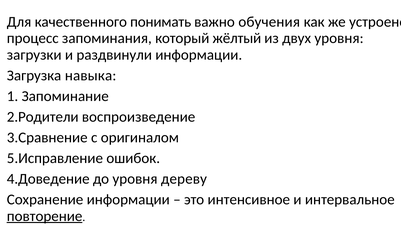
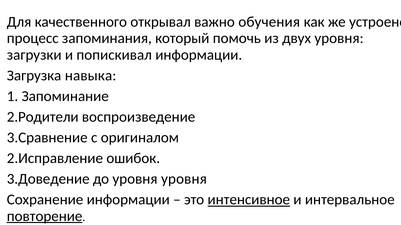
понимать: понимать -> открывал (161, 22)
жёлтый: жёлтый -> помочь (237, 38)
раздвинули: раздвинули -> попискивал (114, 55)
5.Исправление: 5.Исправление -> 2.Исправление (55, 159)
4.Доведение: 4.Доведение -> 3.Доведение (48, 179)
уровня дереву: дереву -> уровня (184, 179)
интенсивное underline: none -> present (249, 200)
